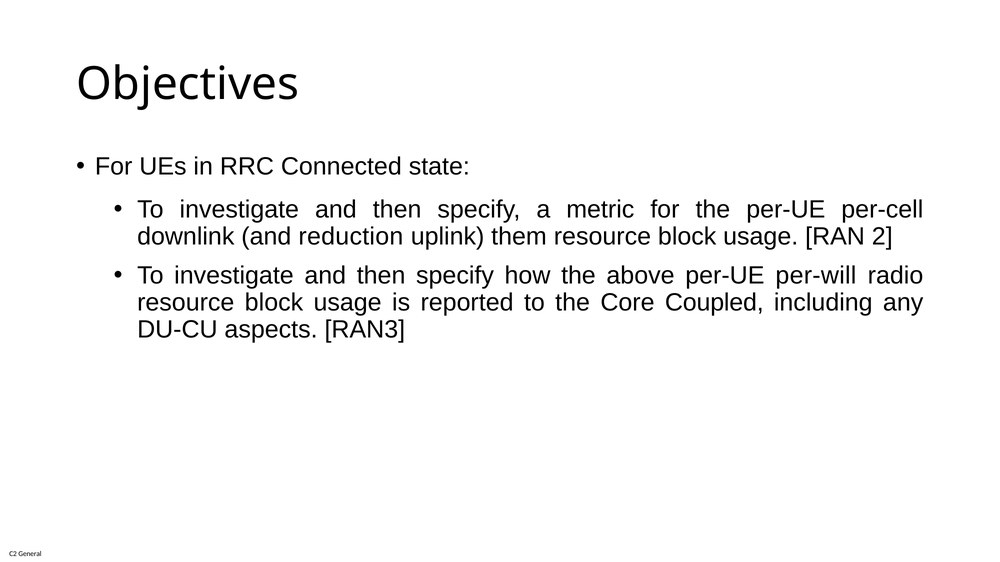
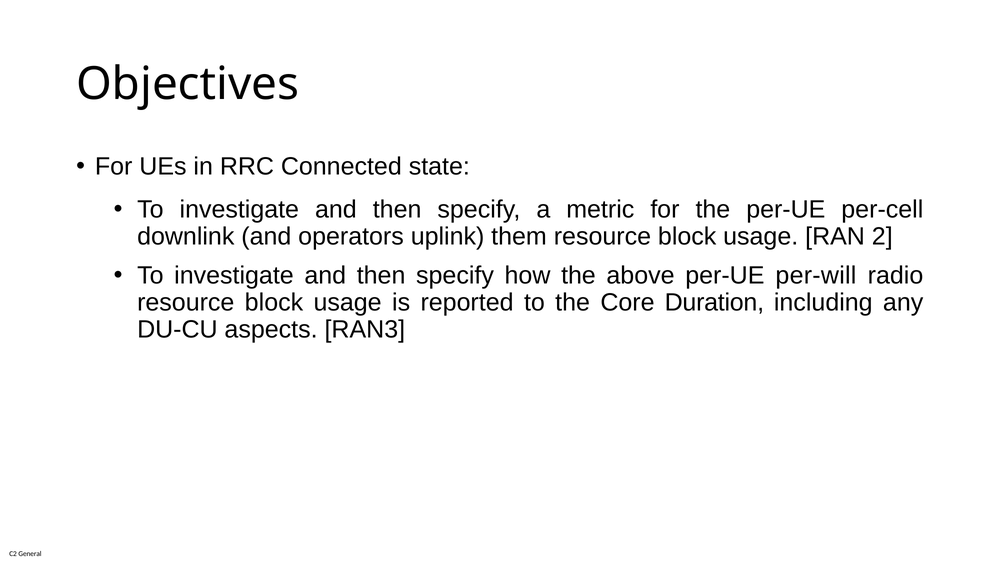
reduction: reduction -> operators (351, 236)
Coupled: Coupled -> Duration (714, 303)
